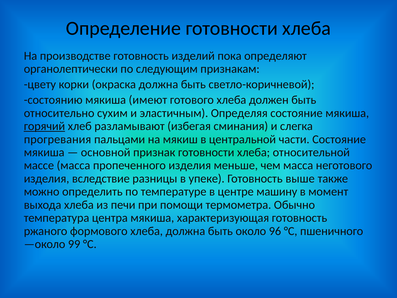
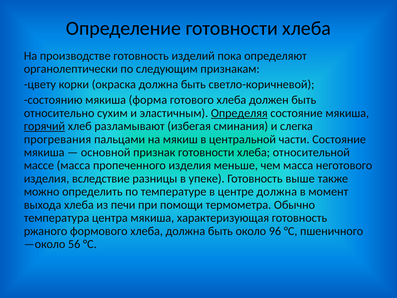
имеют: имеют -> форма (148, 100)
Определяя underline: none -> present (239, 113)
центре машину: машину -> должна (277, 192)
99: 99 -> 56 (74, 244)
